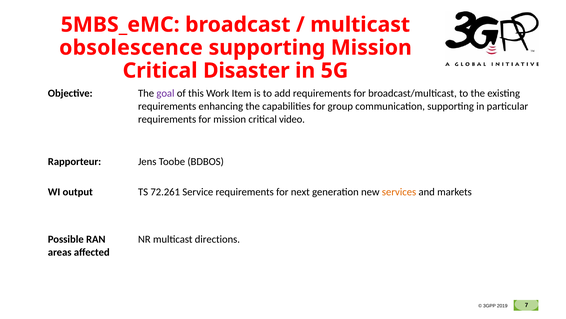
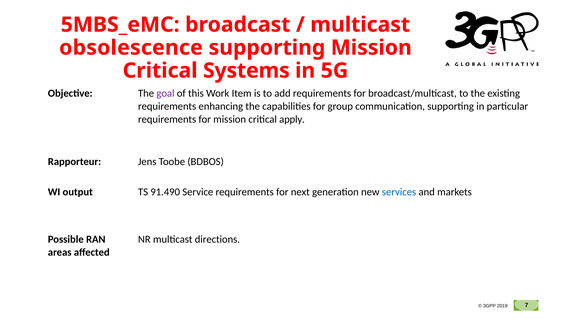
Disaster: Disaster -> Systems (246, 70)
video: video -> apply (292, 119)
72.261: 72.261 -> 91.490 (165, 191)
services colour: orange -> blue (399, 191)
